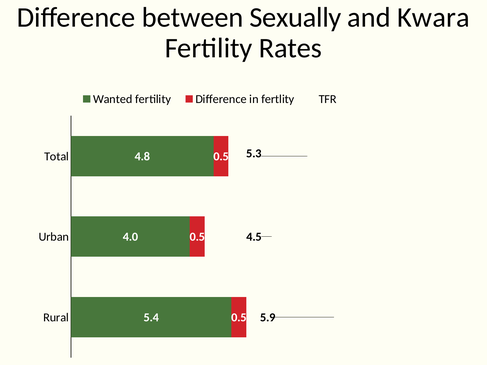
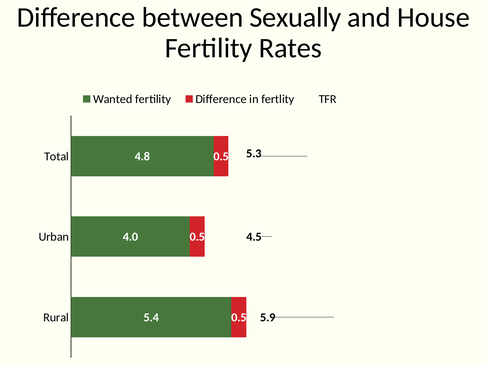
Kwara: Kwara -> House (433, 18)
